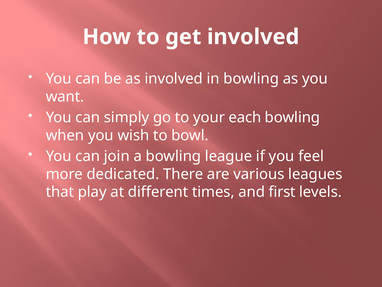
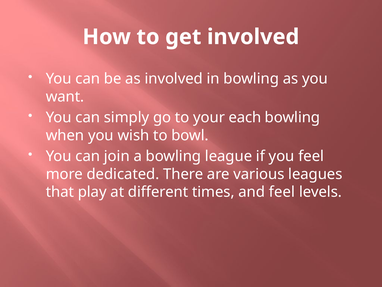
and first: first -> feel (282, 192)
